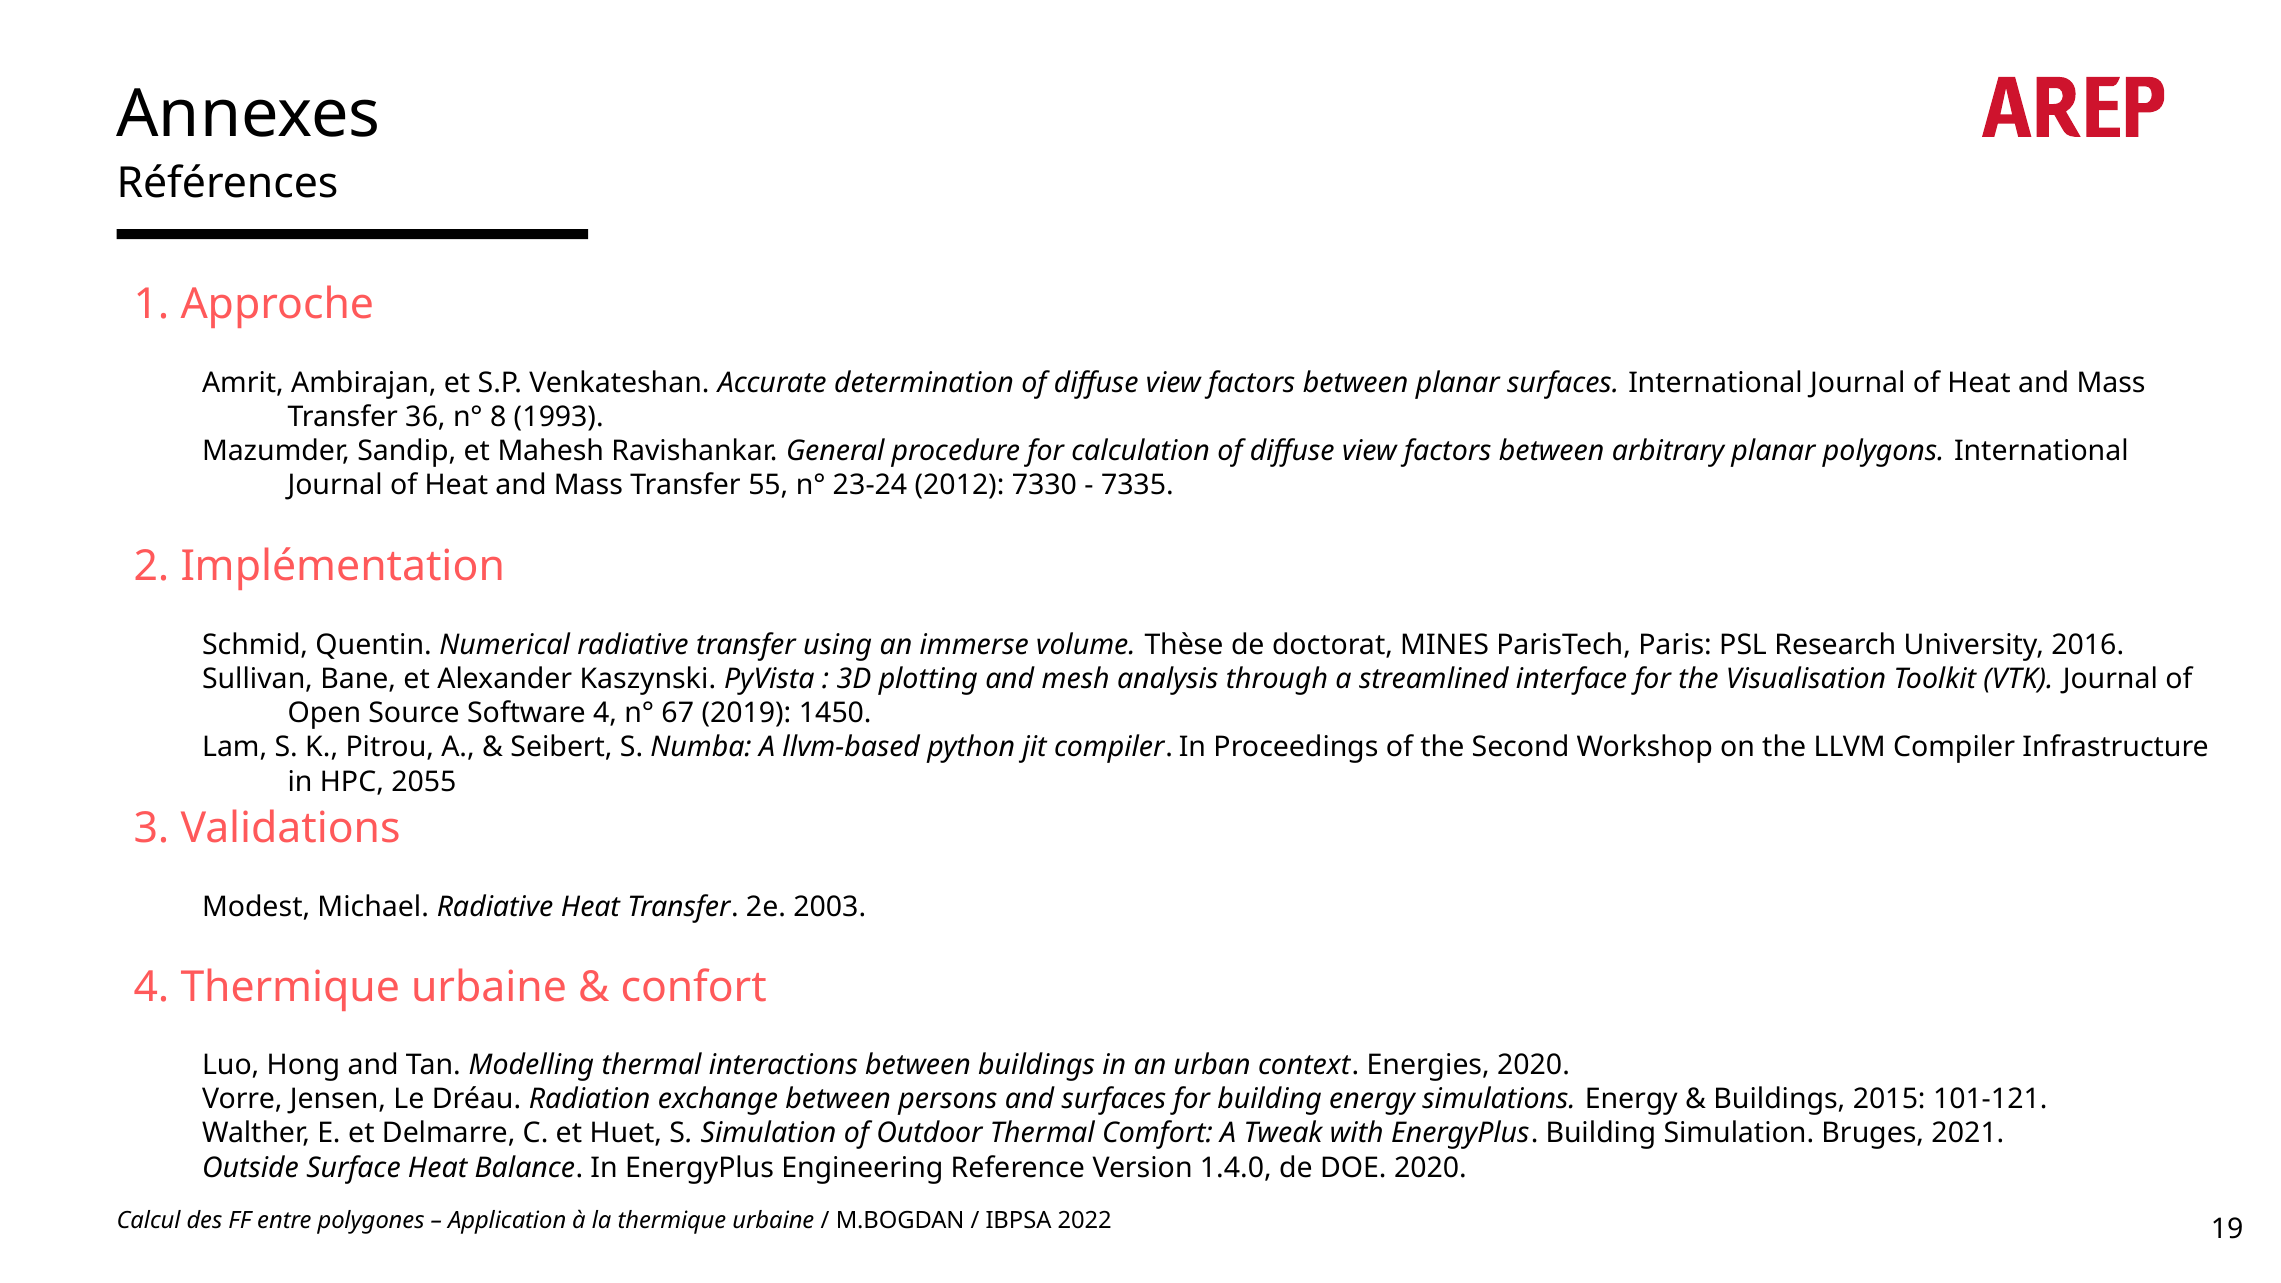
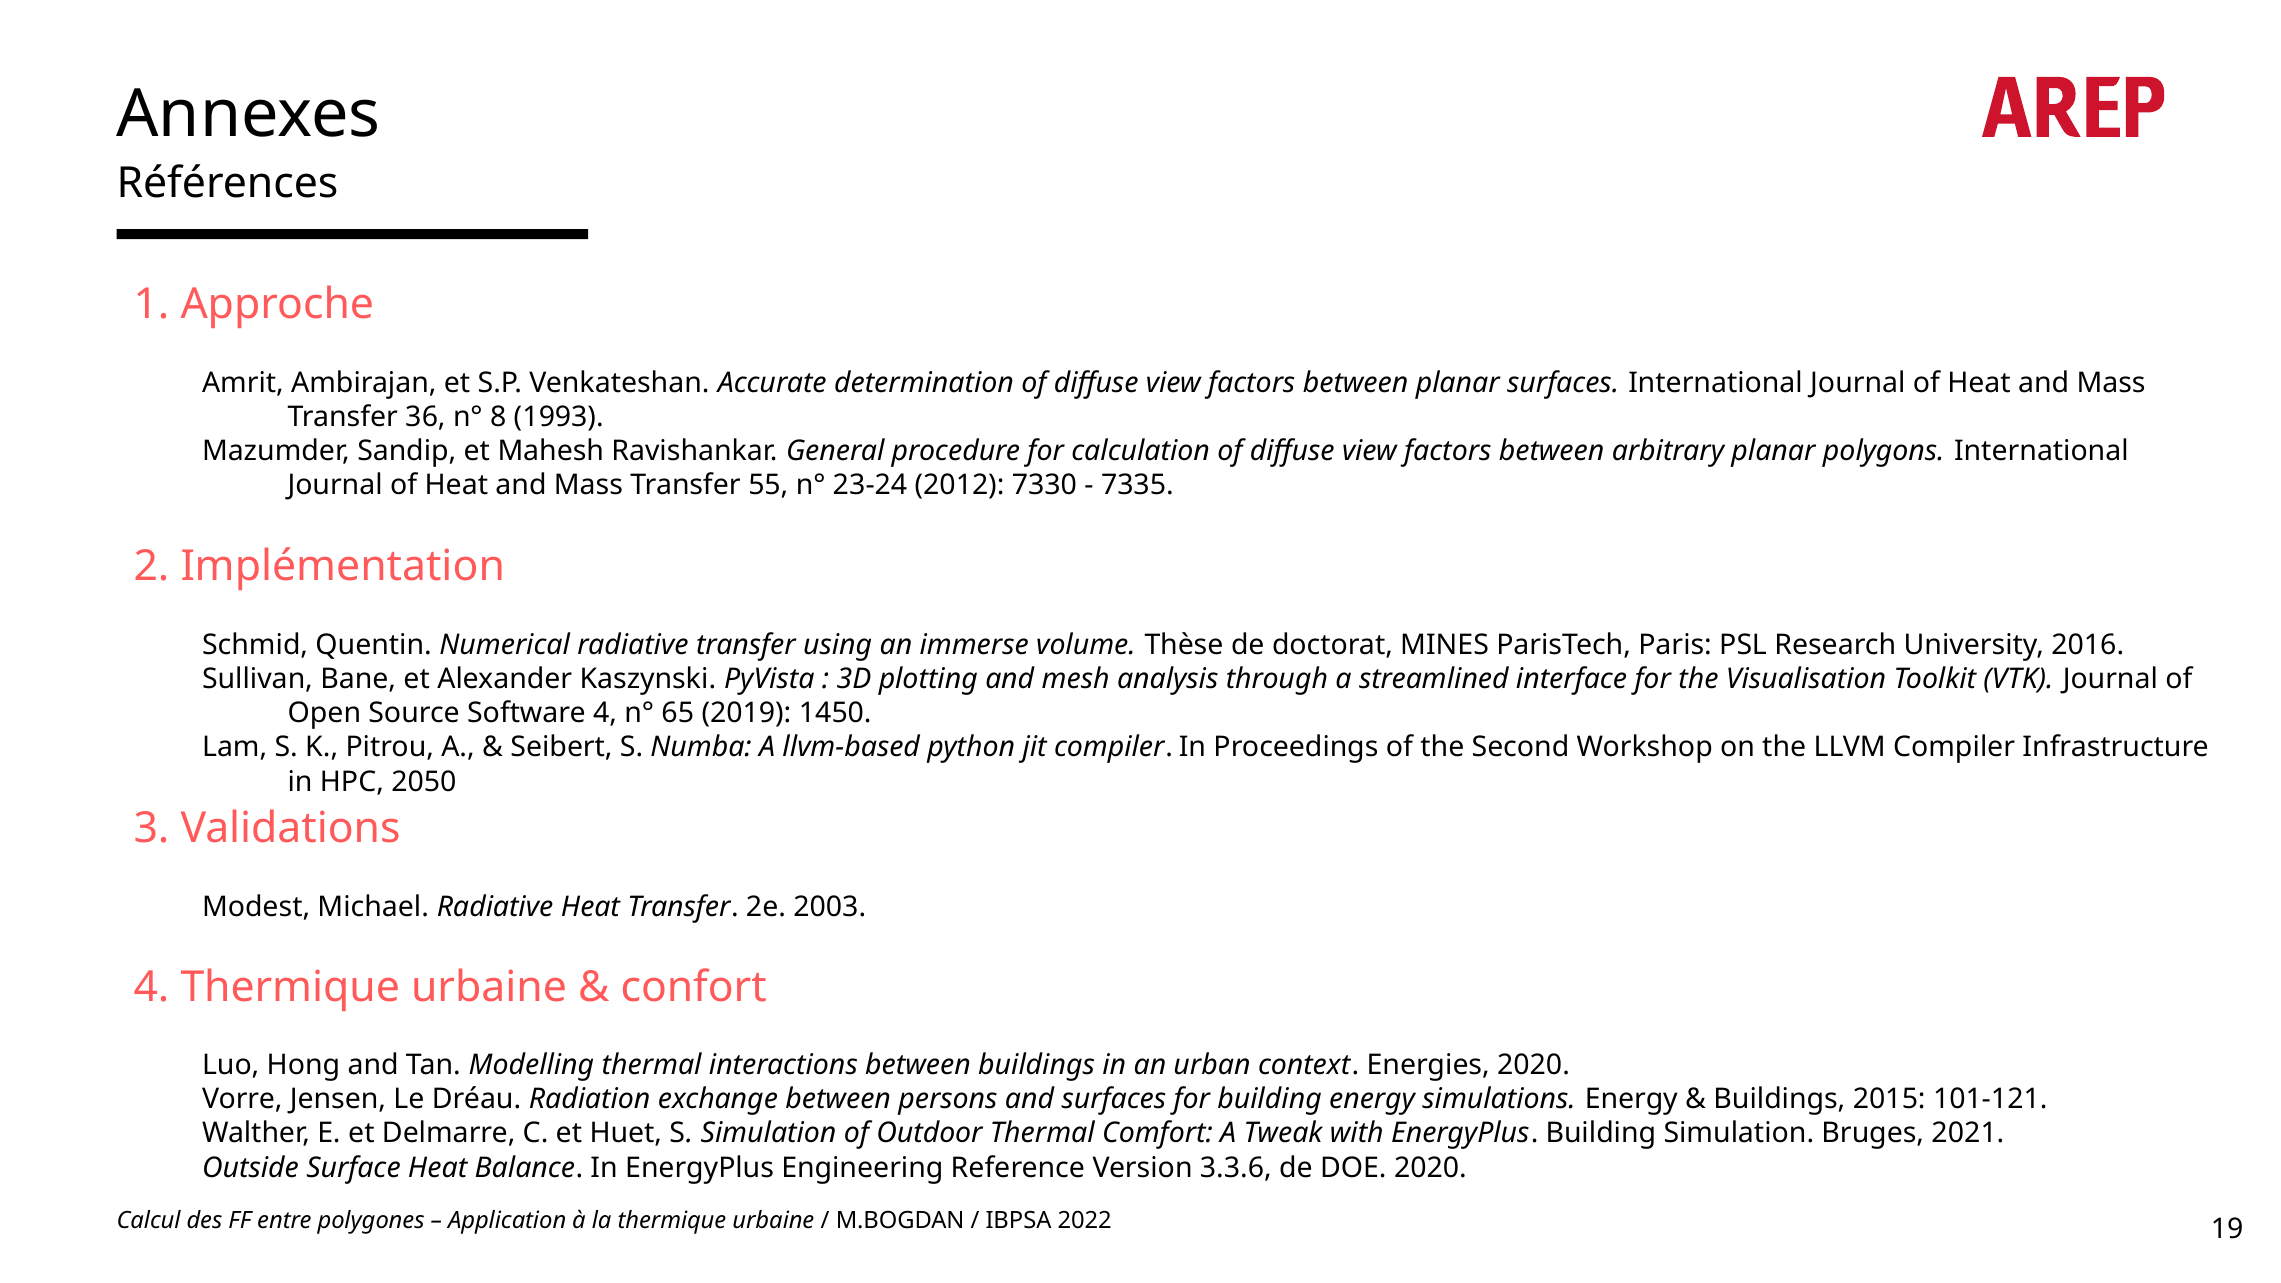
67: 67 -> 65 (678, 713)
2055: 2055 -> 2050 (424, 782)
1.4.0: 1.4.0 -> 3.3.6 (1236, 1168)
